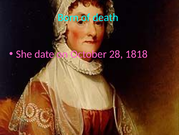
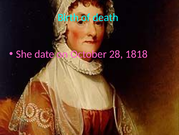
Born: Born -> Birth (68, 17)
